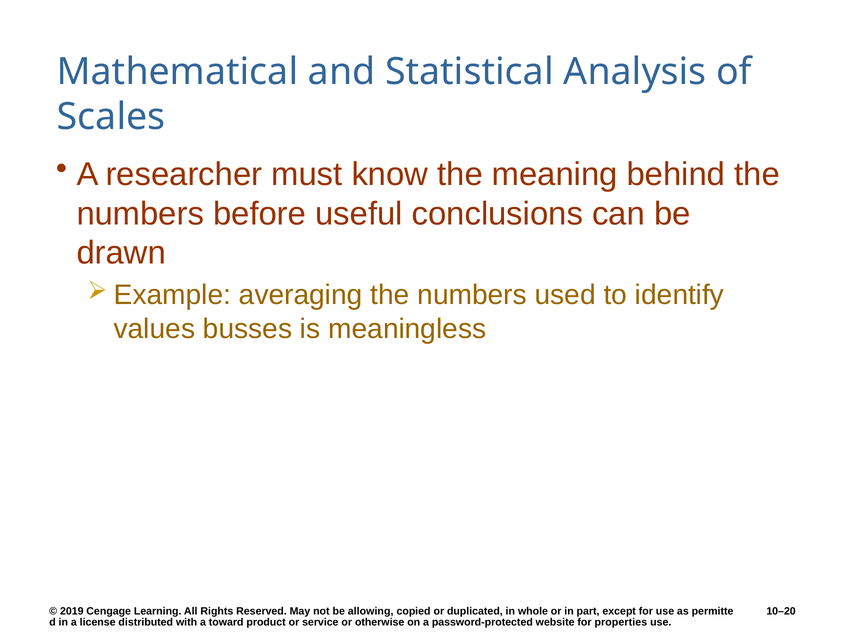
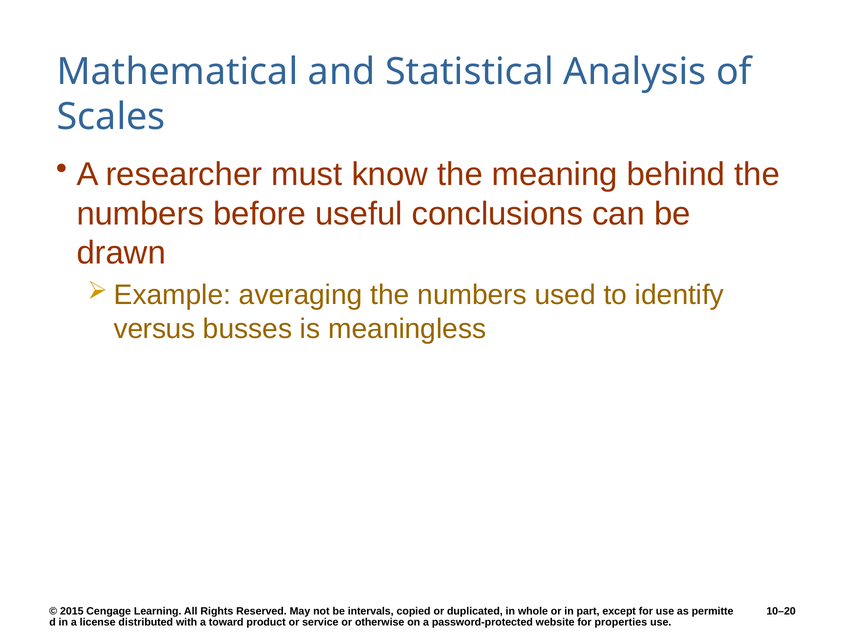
values: values -> versus (155, 329)
2019: 2019 -> 2015 (72, 611)
allowing: allowing -> intervals (371, 611)
